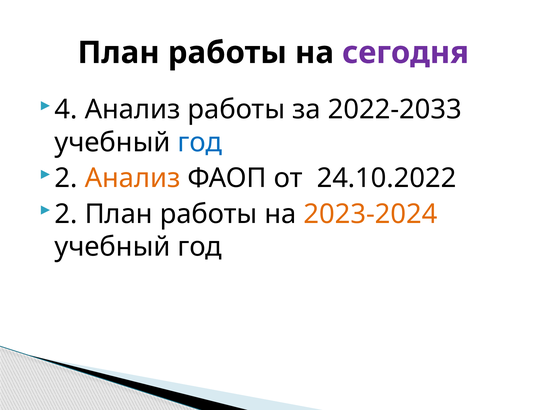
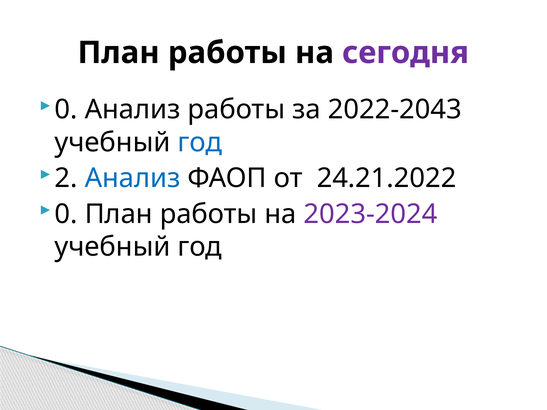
4: 4 -> 0 (66, 110)
2022-2033: 2022-2033 -> 2022-2043 (395, 110)
Анализ colour: orange -> blue (133, 178)
24.10.2022: 24.10.2022 -> 24.21.2022 (387, 178)
2: 2 -> 0 (66, 214)
2023-2024 colour: orange -> purple (370, 214)
